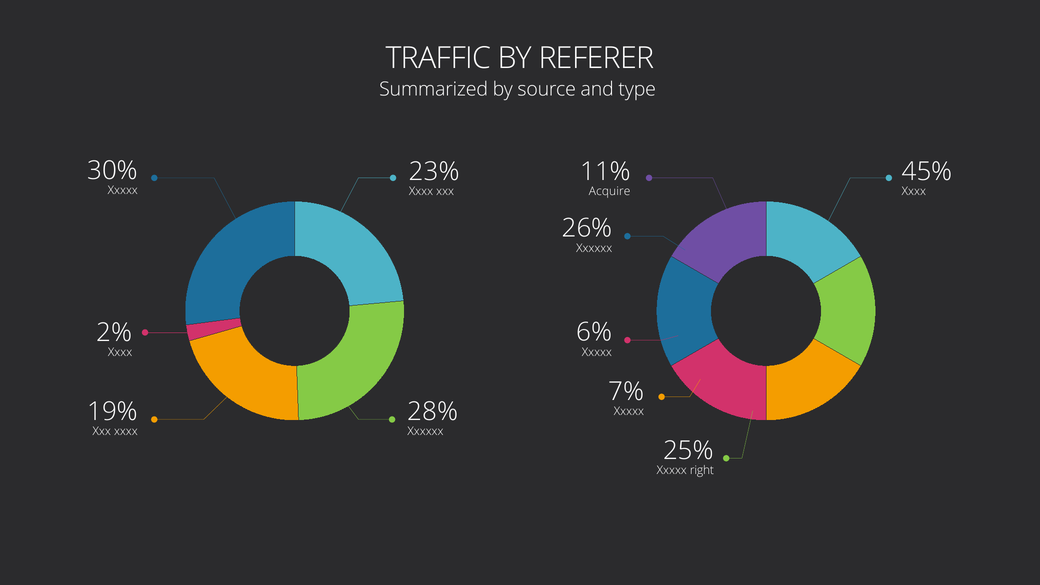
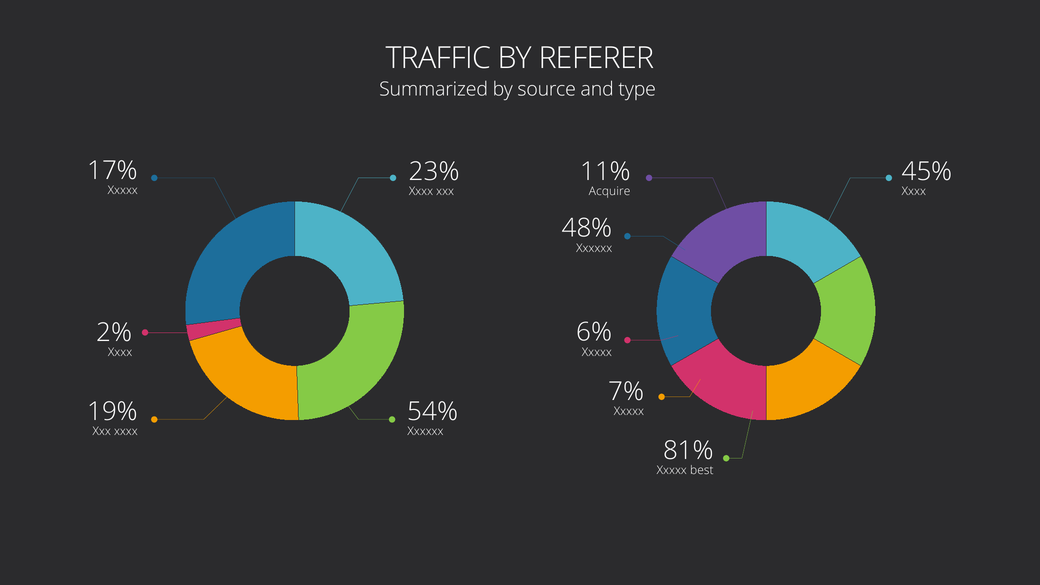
30%: 30% -> 17% (113, 171)
26%: 26% -> 48% (587, 228)
28%: 28% -> 54% (433, 412)
25%: 25% -> 81% (688, 451)
right: right -> best (702, 470)
